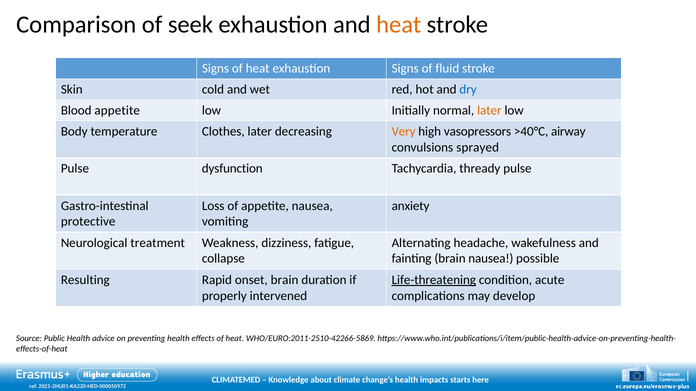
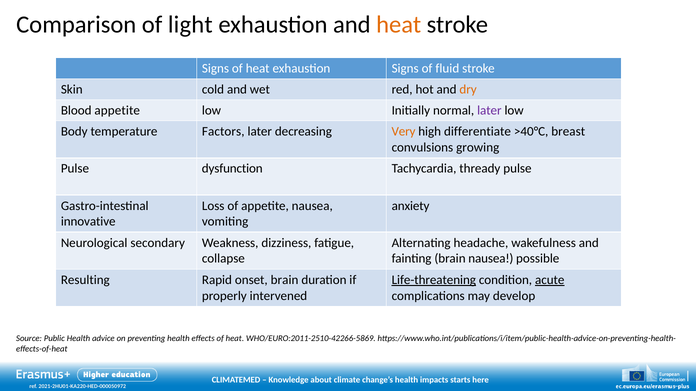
seek: seek -> light (190, 24)
dry colour: blue -> orange (468, 89)
later colour: orange -> purple (489, 111)
Clothes: Clothes -> Factors (223, 132)
vasopressors: vasopressors -> differentiate (477, 132)
airway: airway -> breast (568, 132)
sprayed: sprayed -> growing (478, 148)
protective: protective -> innovative (88, 222)
treatment: treatment -> secondary (158, 243)
acute underline: none -> present (550, 280)
